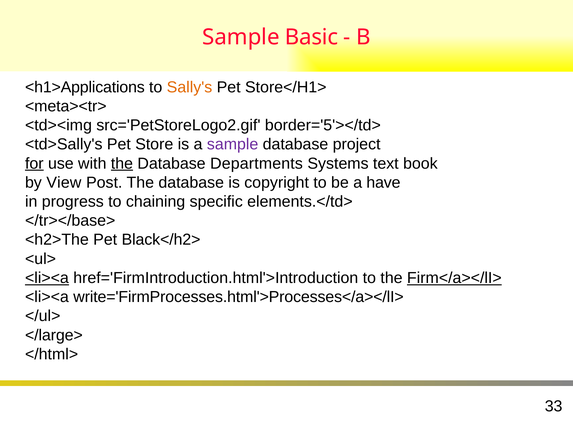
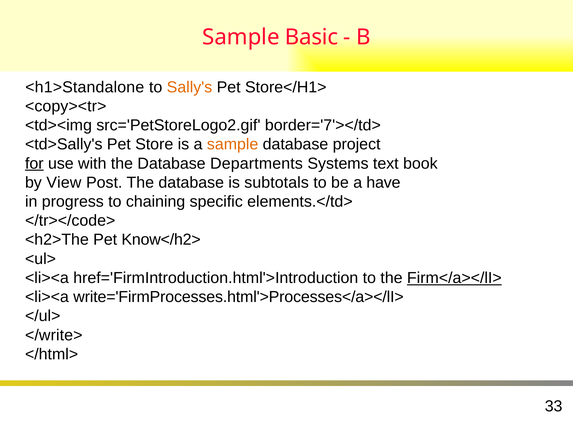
<h1>Applications: <h1>Applications -> <h1>Standalone (85, 87)
<meta><tr>: <meta><tr> -> <copy><tr> (66, 106)
border='5'></td>: border='5'></td> -> border='7'></td> (323, 126)
sample colour: purple -> orange (233, 145)
the underline: present -> none (122, 164)
copyright: copyright -> subtotals (277, 183)
</tr></base>: </tr></base> -> </tr></code> (70, 221)
Black</h2>: Black</h2> -> Know</h2> (161, 240)
<li><a underline: present -> none (47, 278)
</large>: </large> -> </write> (54, 336)
